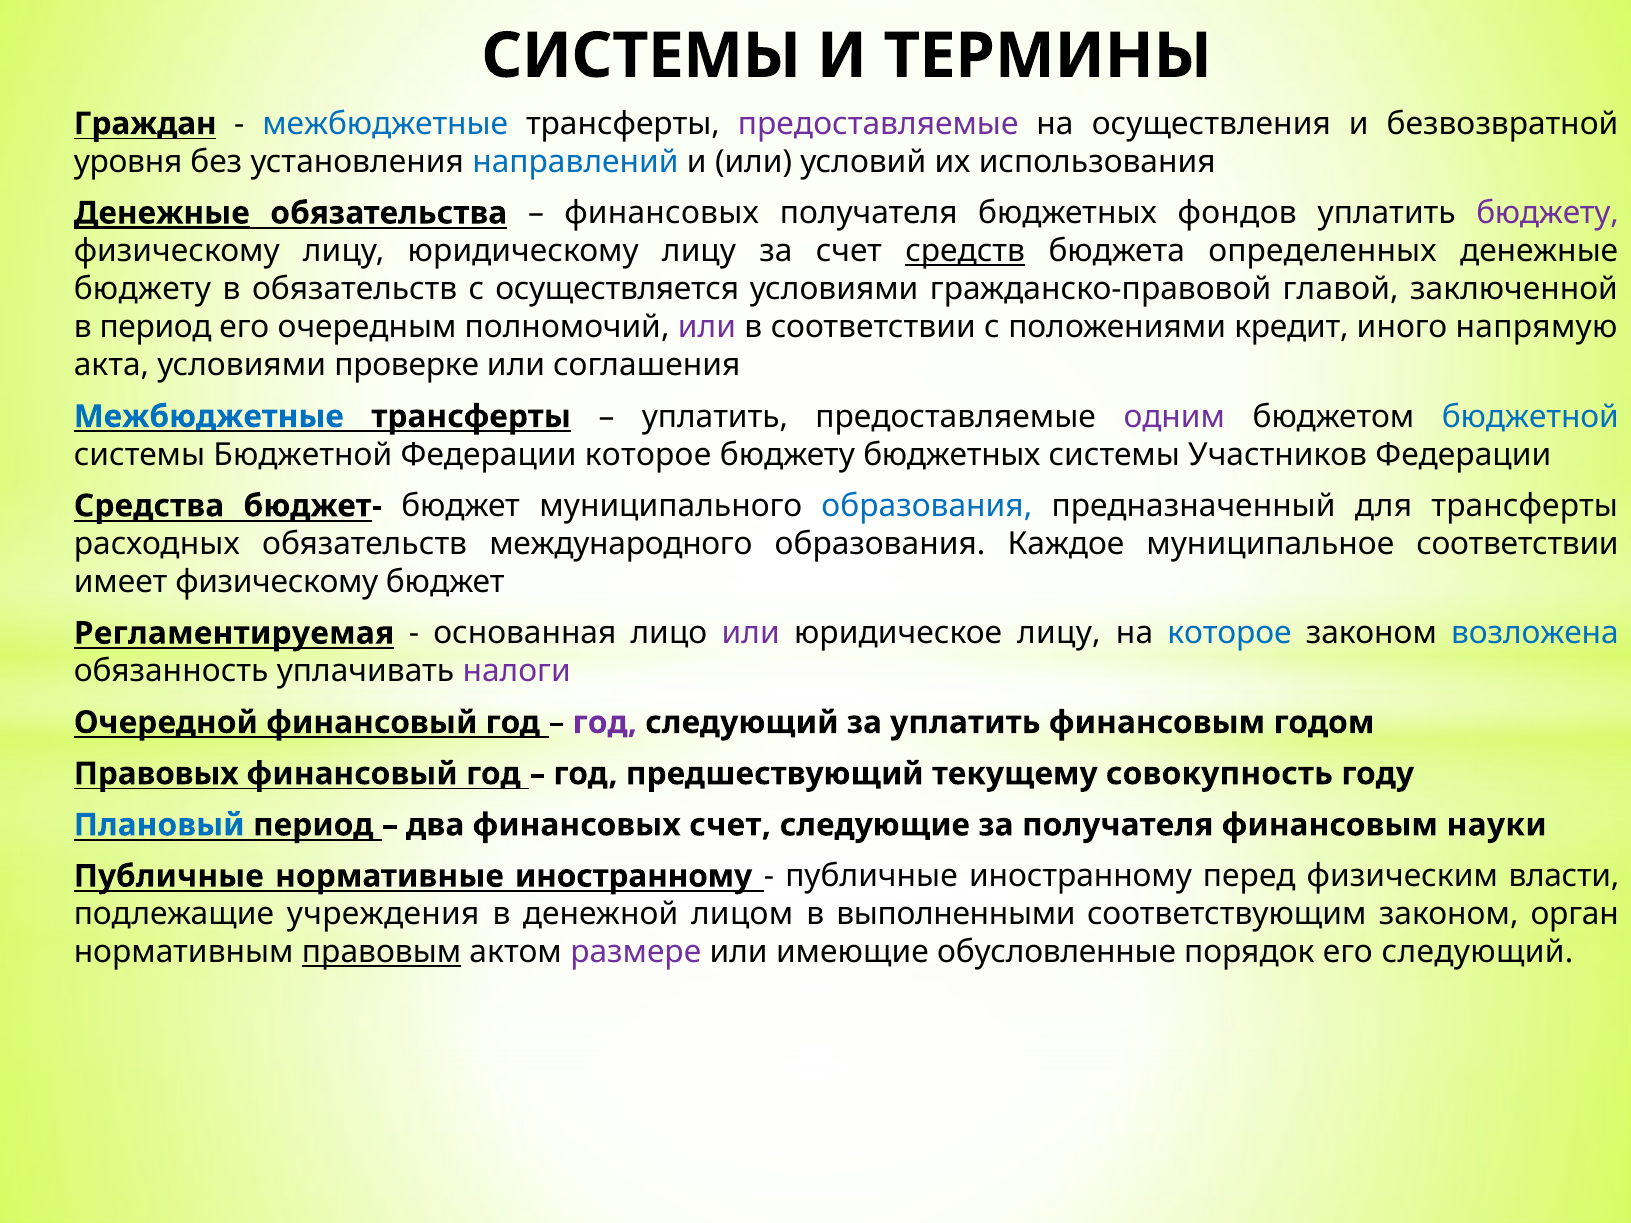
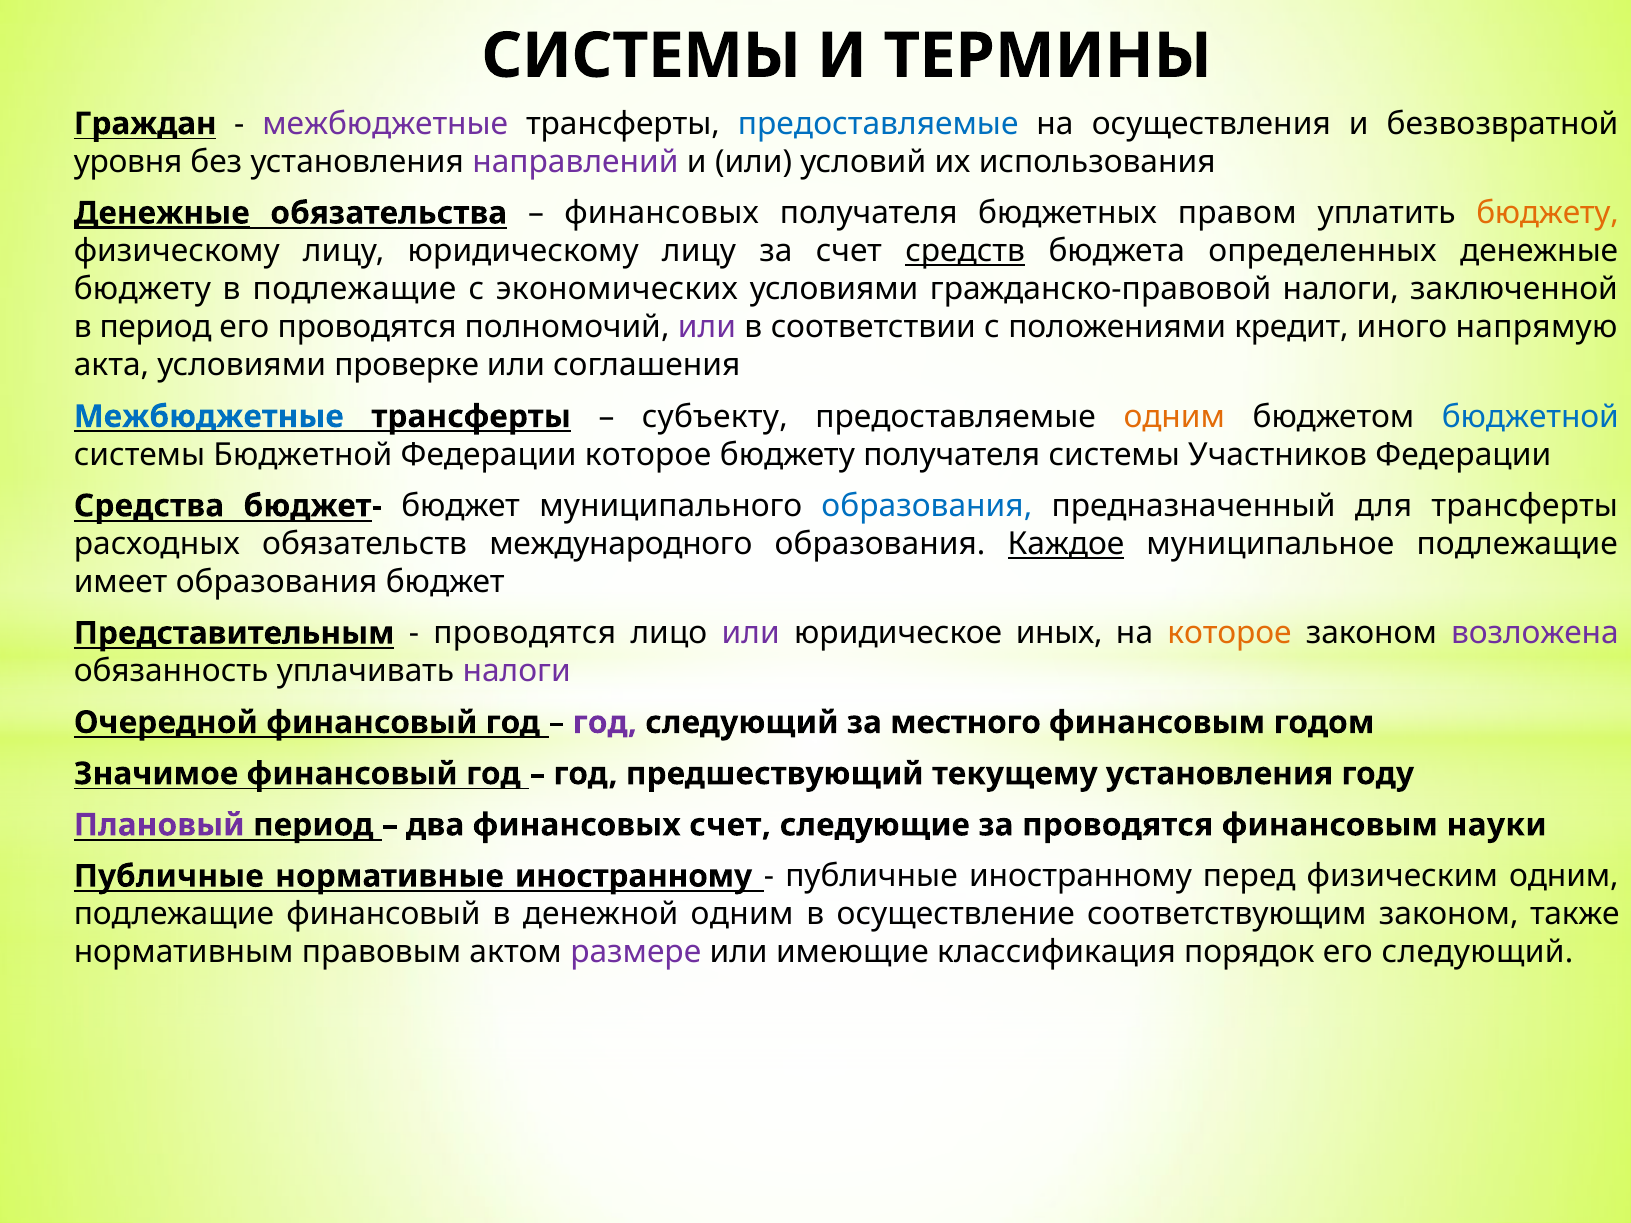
межбюджетные colour: blue -> purple (385, 124)
предоставляемые colour: purple -> blue (878, 124)
направлений colour: blue -> purple (575, 162)
фондов: фондов -> правом (1237, 213)
бюджету colour: purple -> orange (1548, 213)
в обязательств: обязательств -> подлежащие (355, 289)
осуществляется: осуществляется -> экономических (617, 289)
гражданско-правовой главой: главой -> налоги (1341, 289)
его очередным: очередным -> проводятся (367, 327)
уплатить: уплатить -> субъекту (715, 417)
одним colour: purple -> orange (1174, 417)
бюджету бюджетных: бюджетных -> получателя (952, 455)
Каждое underline: none -> present (1066, 544)
муниципальное соответствии: соответствии -> подлежащие (1517, 544)
имеет физическому: физическому -> образования (277, 582)
Регламентируемая: Регламентируемая -> Представительным (234, 633)
основанная: основанная -> проводятся (525, 633)
юридическое лицу: лицу -> иных (1059, 633)
которое colour: blue -> orange (1229, 633)
возложена colour: blue -> purple (1535, 633)
за уплатить: уплатить -> местного (966, 723)
Правовых: Правовых -> Значимое (156, 774)
текущему совокупность: совокупность -> установления (1220, 774)
Плановый colour: blue -> purple (159, 825)
за получателя: получателя -> проводятся (1118, 825)
физическим власти: власти -> одним (1564, 876)
подлежащие учреждения: учреждения -> финансовый (383, 915)
денежной лицом: лицом -> одним (742, 915)
выполненными: выполненными -> осуществление (956, 915)
орган: орган -> также (1575, 915)
правовым underline: present -> none (382, 953)
обусловленные: обусловленные -> классификация (1057, 953)
